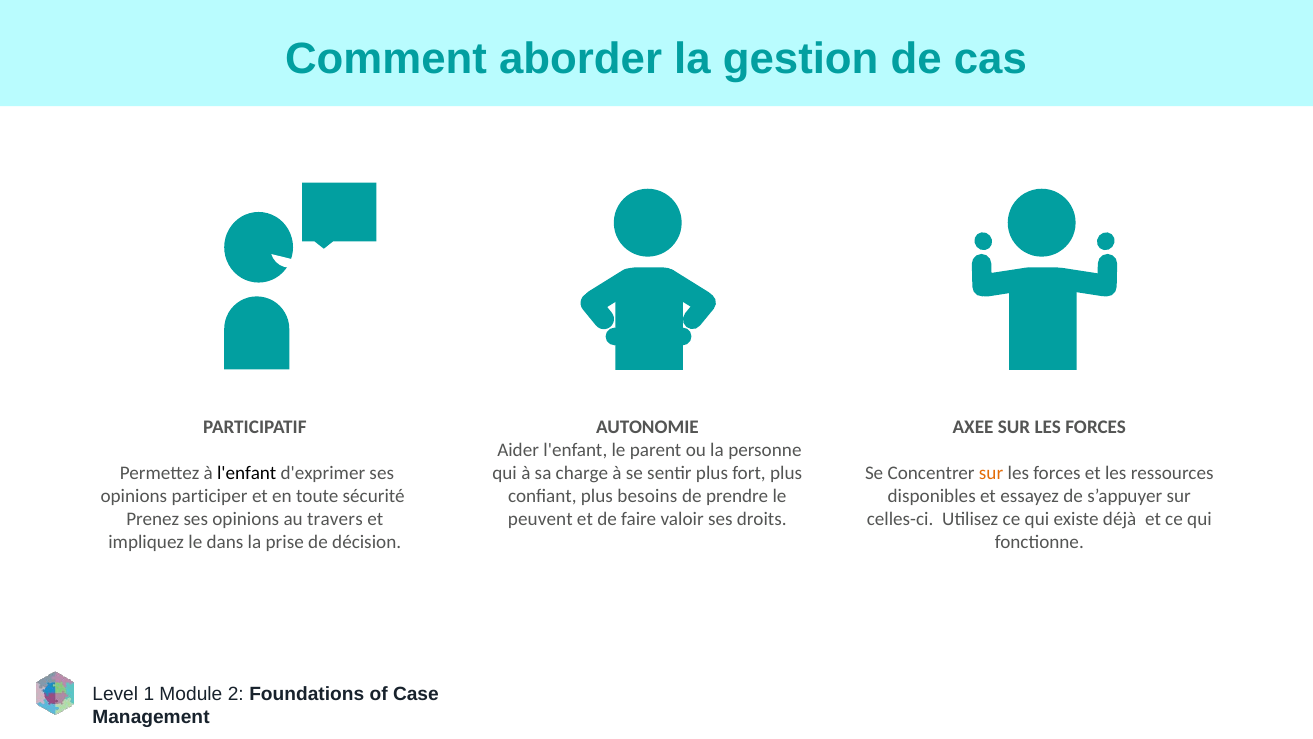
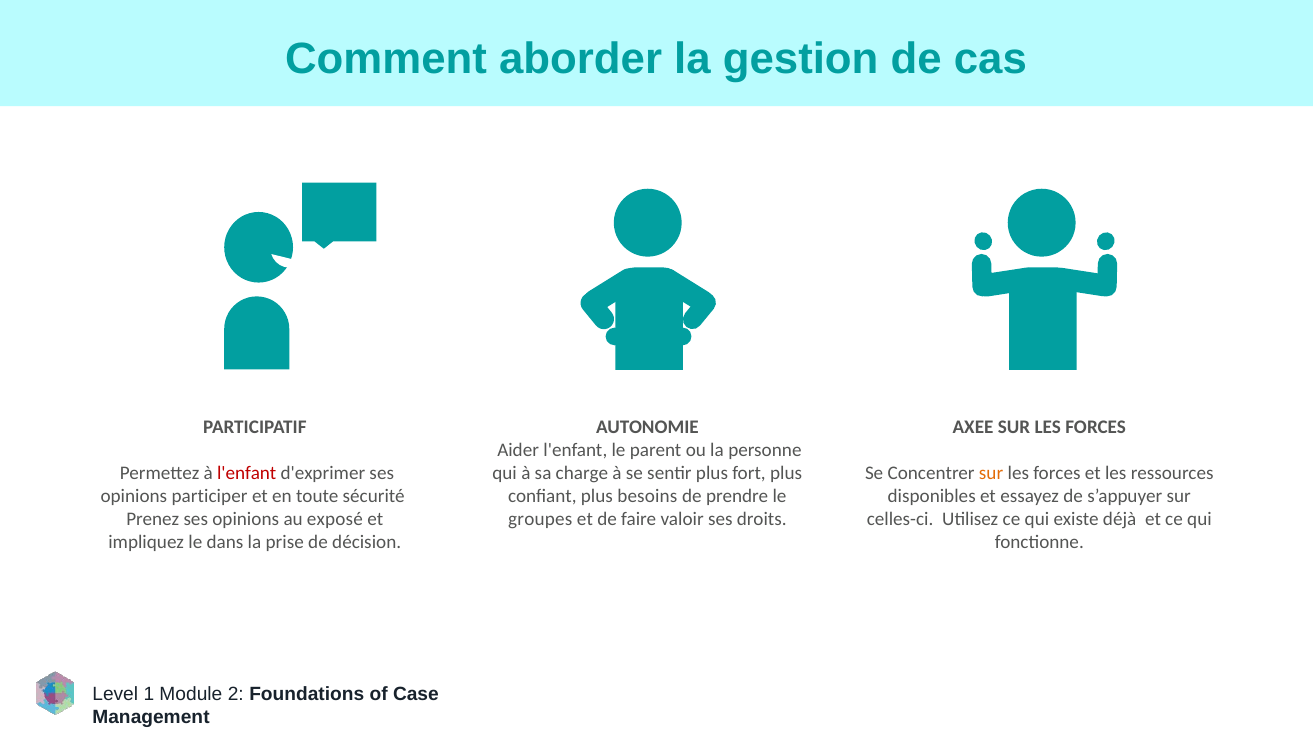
l'enfant colour: black -> red (247, 473)
travers: travers -> exposé (335, 519)
peuvent: peuvent -> groupes (540, 519)
